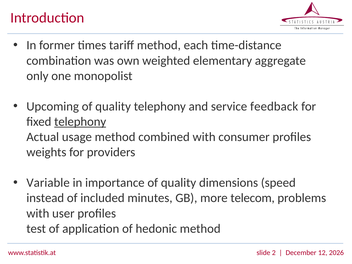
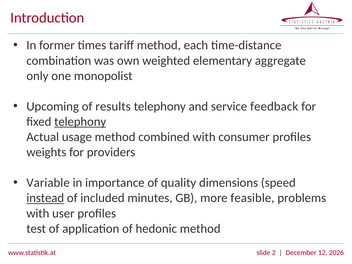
Upcoming of quality: quality -> results (113, 106)
instead underline: none -> present (45, 198)
telecom: telecom -> feasible (252, 198)
